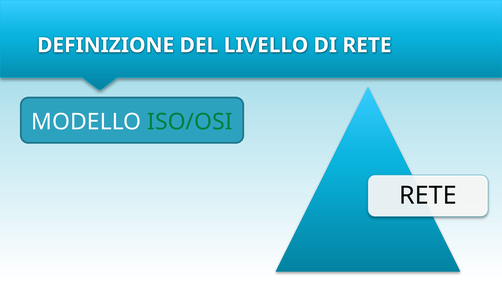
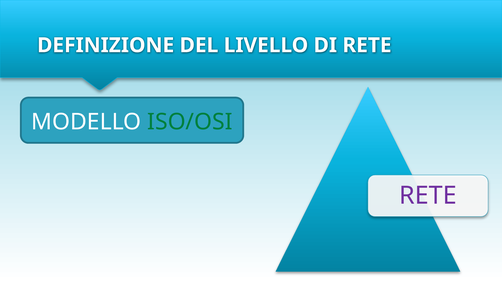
RETE colour: black -> purple (428, 196)
